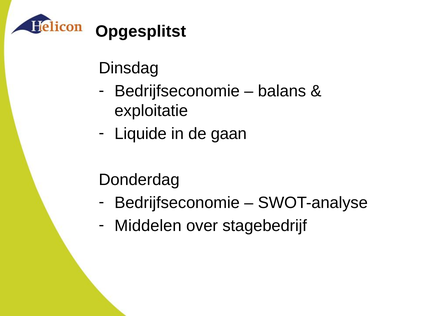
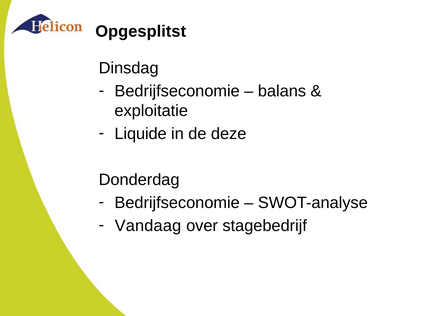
gaan: gaan -> deze (229, 134)
Middelen: Middelen -> Vandaag (148, 225)
